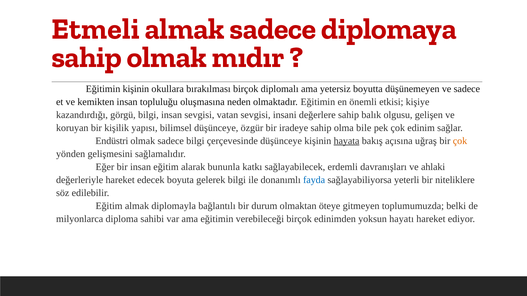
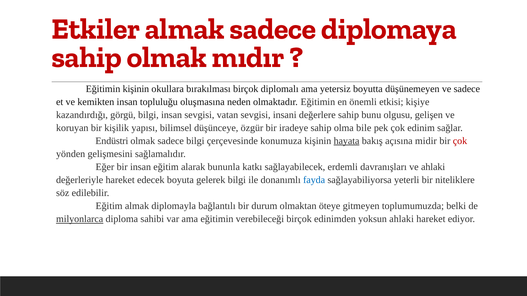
Etmeli: Etmeli -> Etkiler (96, 29)
balık: balık -> bunu (371, 115)
çerçevesinde düşünceye: düşünceye -> konumuza (281, 141)
uğraş: uğraş -> midir (426, 141)
çok colour: orange -> red (460, 141)
milyonlarca underline: none -> present (80, 219)
yoksun hayatı: hayatı -> ahlaki (402, 219)
